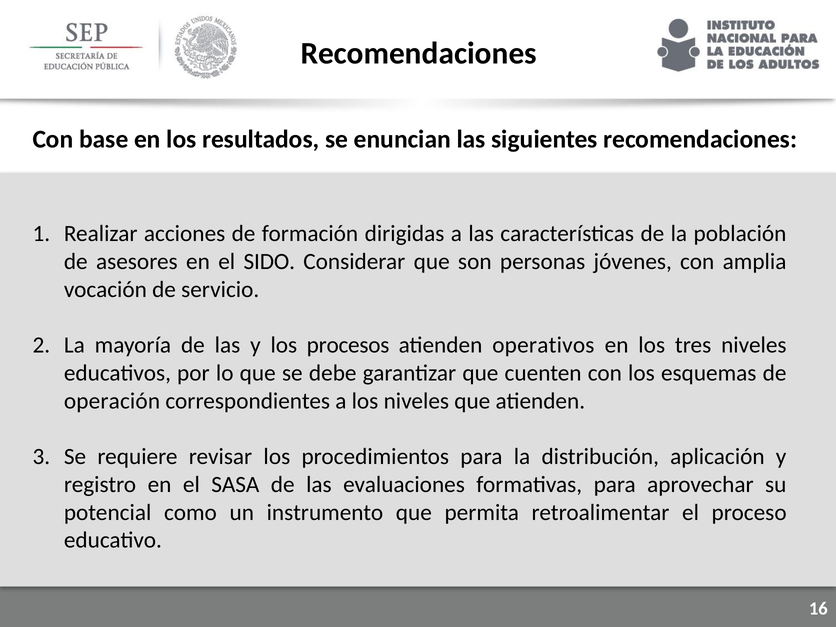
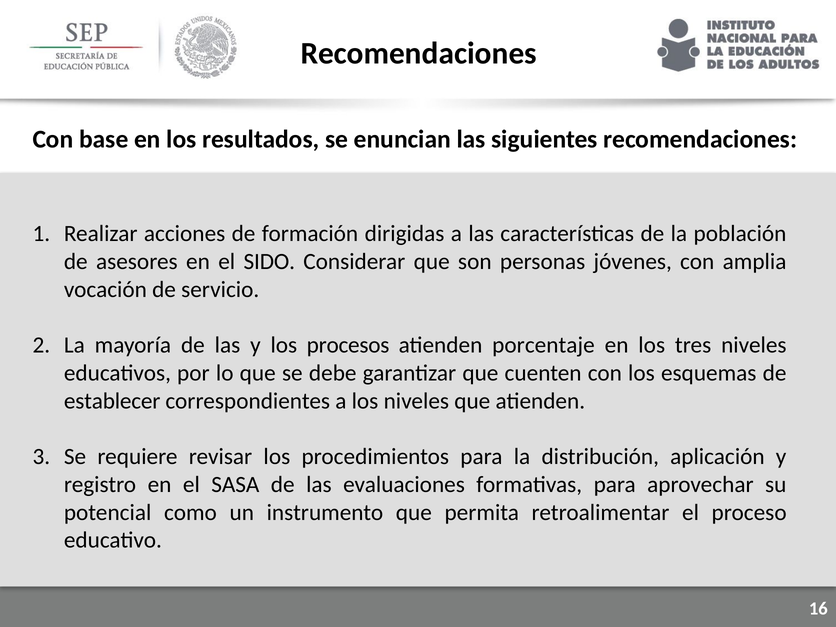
operativos: operativos -> porcentaje (543, 345)
operación: operación -> establecer (112, 401)
